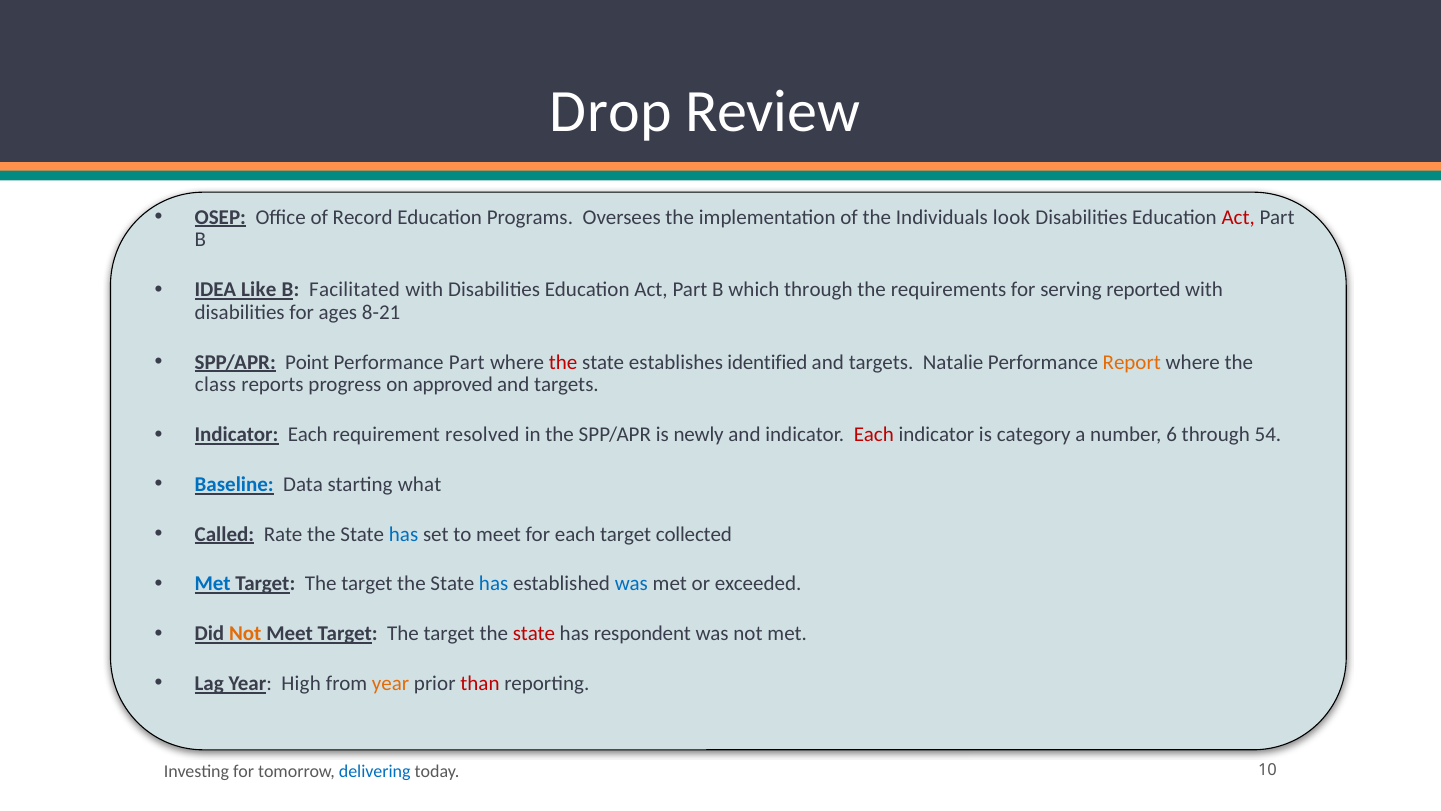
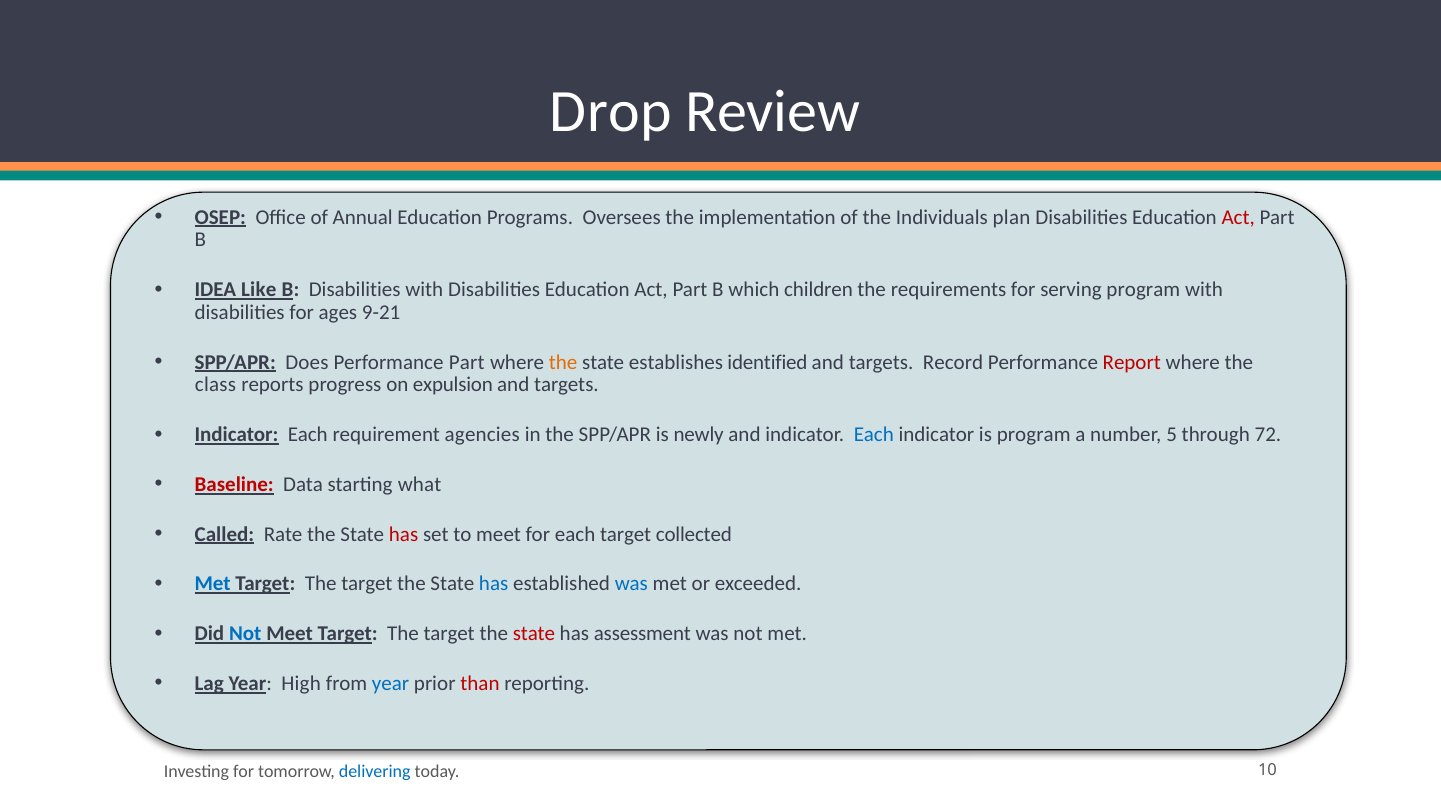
Record: Record -> Annual (363, 217)
look: look -> plan (1012, 217)
B Facilitated: Facilitated -> Disabilities (355, 289)
which through: through -> children (818, 289)
serving reported: reported -> program (1143, 289)
8-21: 8-21 -> 9-21 (381, 312)
Point: Point -> Does (307, 362)
the colour: red -> orange (563, 362)
Natalie: Natalie -> Record (953, 362)
Report colour: orange -> red (1132, 362)
approved: approved -> expulsion (453, 385)
resolved: resolved -> agencies (482, 434)
Each colour: red -> blue (874, 434)
is category: category -> program (1034, 434)
6: 6 -> 5 (1172, 434)
54: 54 -> 72 (1268, 434)
Baseline colour: blue -> red (234, 484)
has colour: blue -> red (404, 534)
Not colour: orange -> blue (245, 633)
respondent: respondent -> assessment (642, 633)
year colour: orange -> blue (391, 683)
